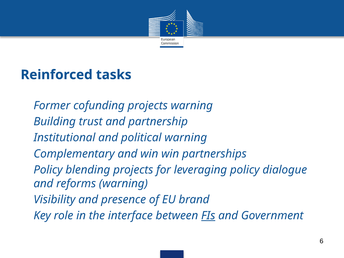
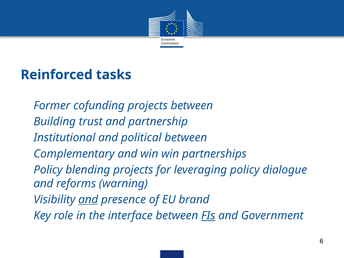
projects warning: warning -> between (192, 106)
political warning: warning -> between (186, 138)
and underline: none -> present (88, 200)
